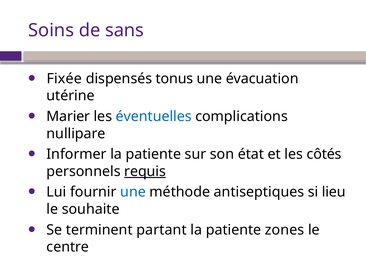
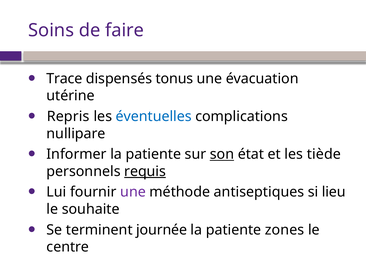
sans: sans -> faire (125, 30)
Fixée: Fixée -> Trace (64, 78)
Marier: Marier -> Repris (68, 116)
son underline: none -> present (222, 154)
côtés: côtés -> tiède (324, 154)
une colour: blue -> purple (133, 192)
partant: partant -> journée (162, 229)
